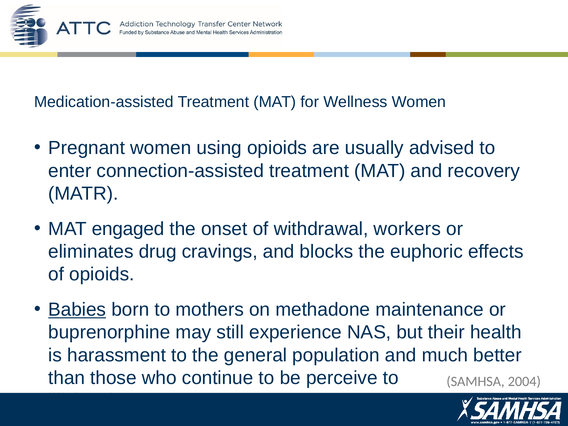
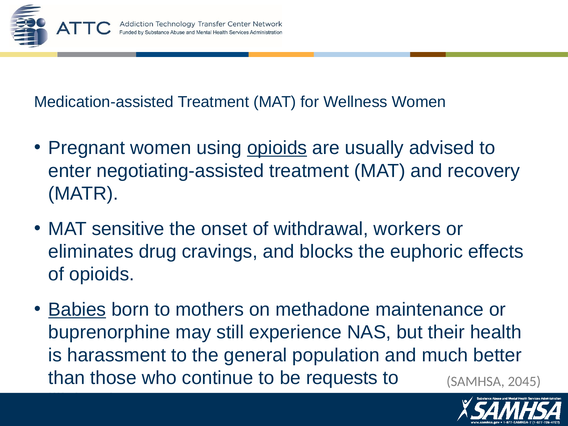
opioids underline: none -> present (277, 148)
connection-assisted: connection-assisted -> negotiating-assisted (180, 171)
engaged: engaged -> sensitive (128, 229)
perceive: perceive -> requests (342, 378)
2004: 2004 -> 2045 (524, 381)
